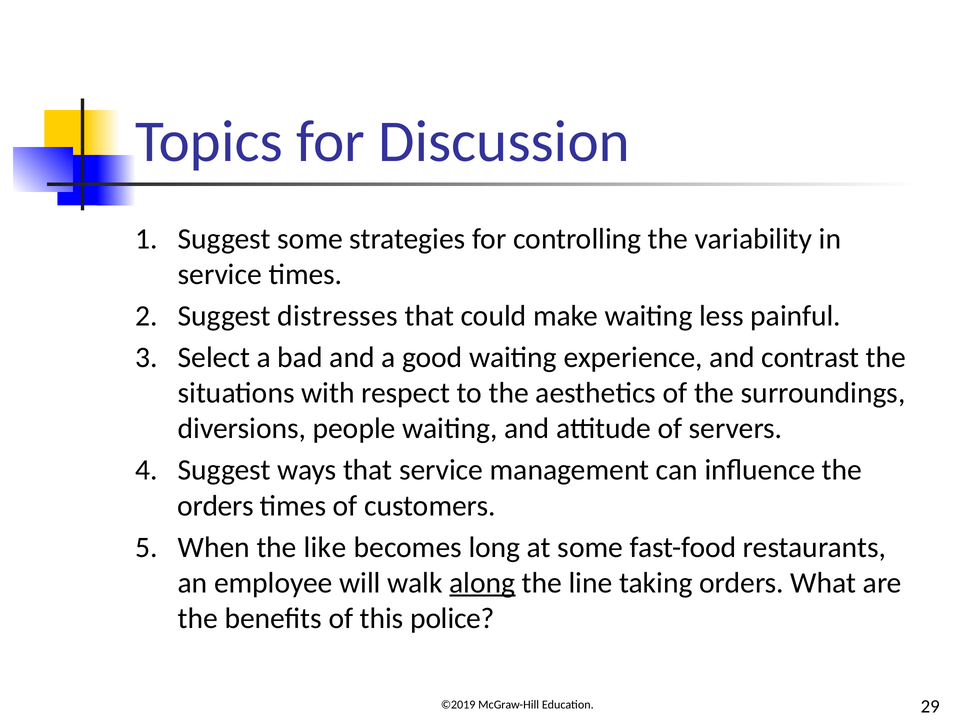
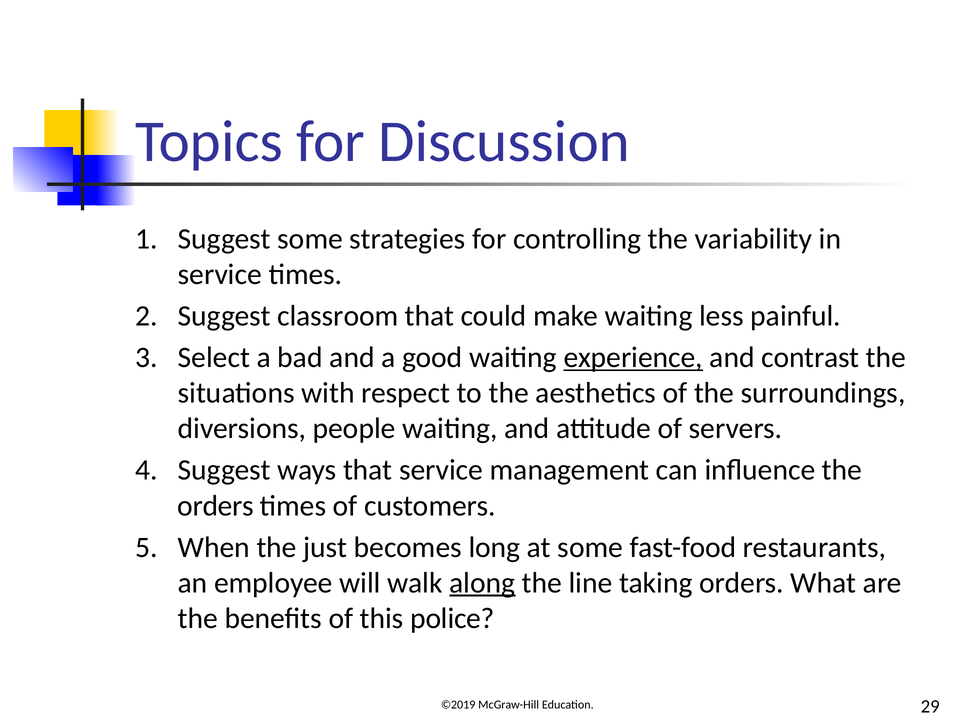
distresses: distresses -> classroom (338, 316)
experience underline: none -> present (633, 357)
like: like -> just (325, 547)
